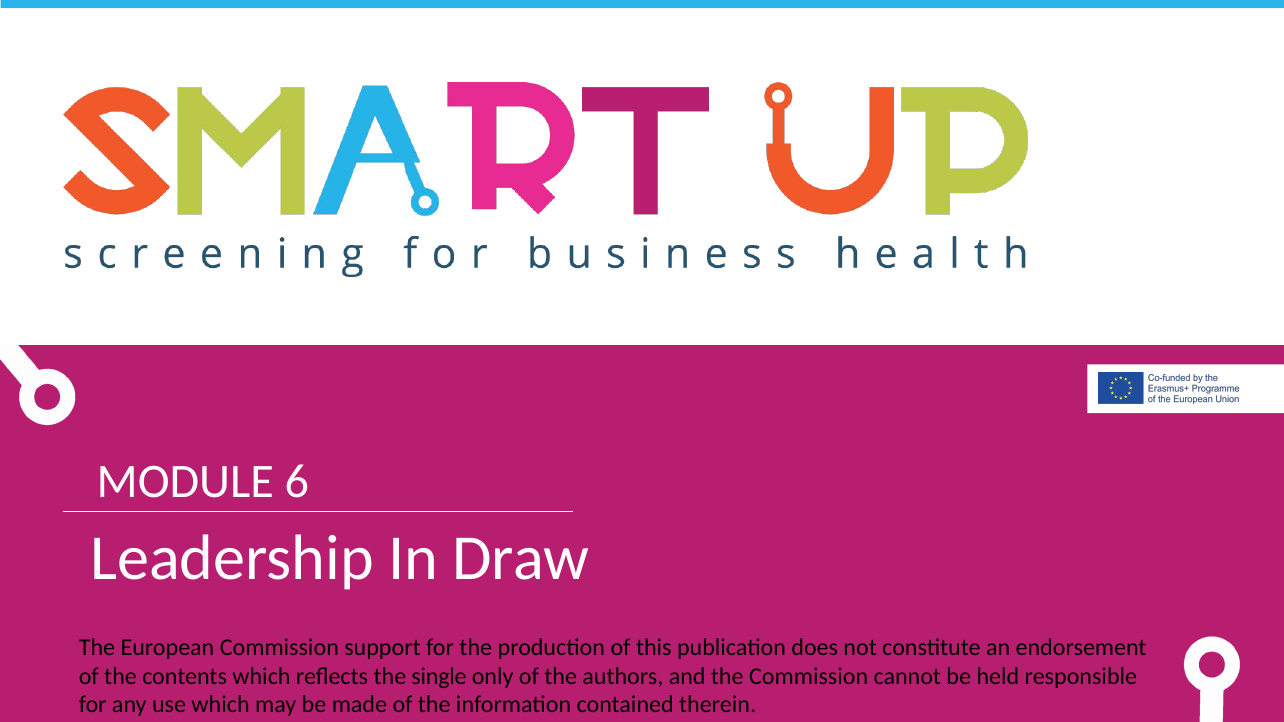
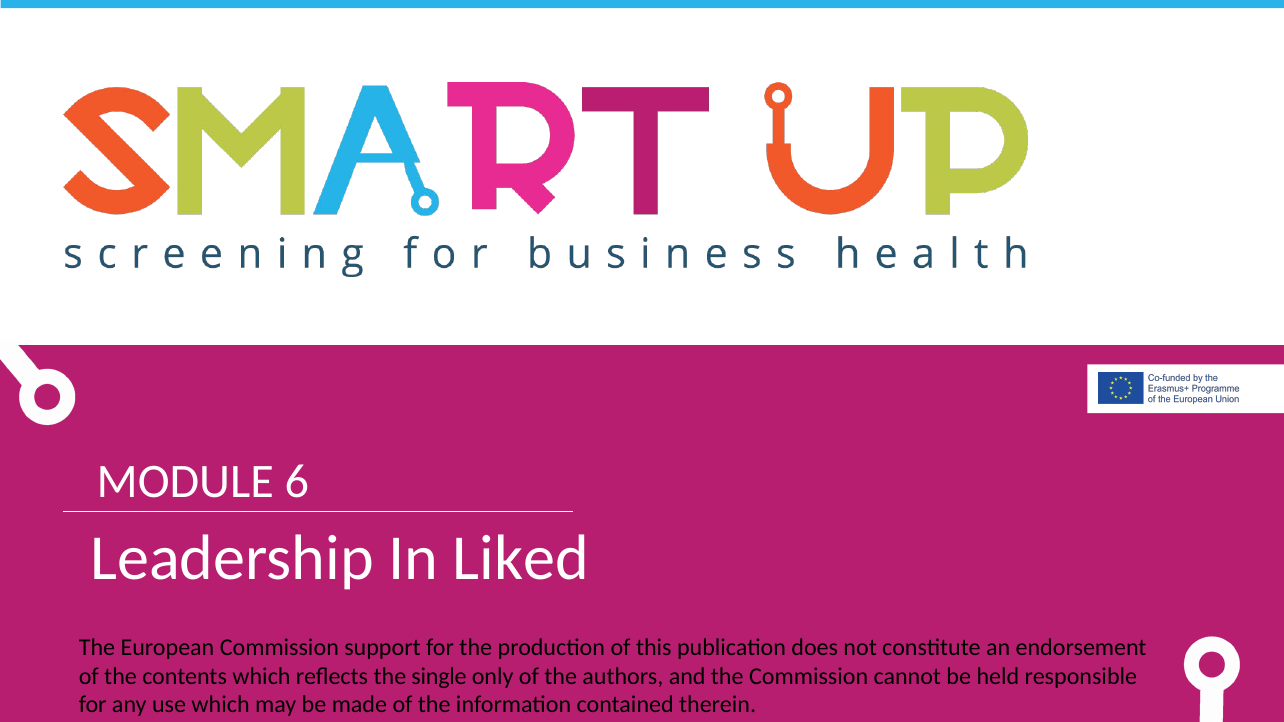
Draw: Draw -> Liked (521, 558)
